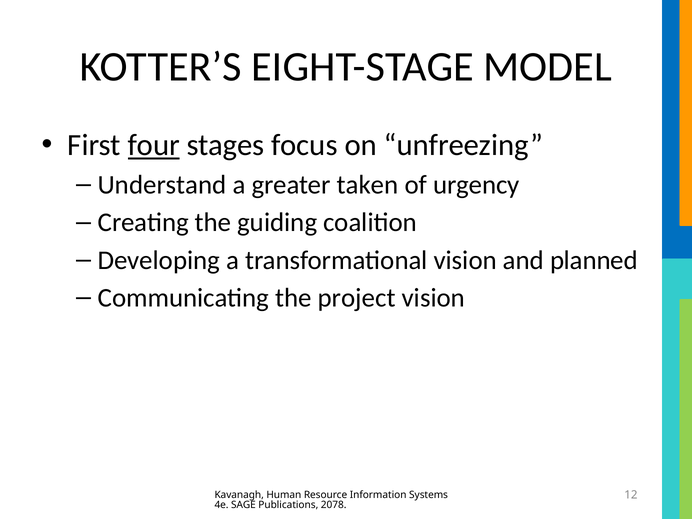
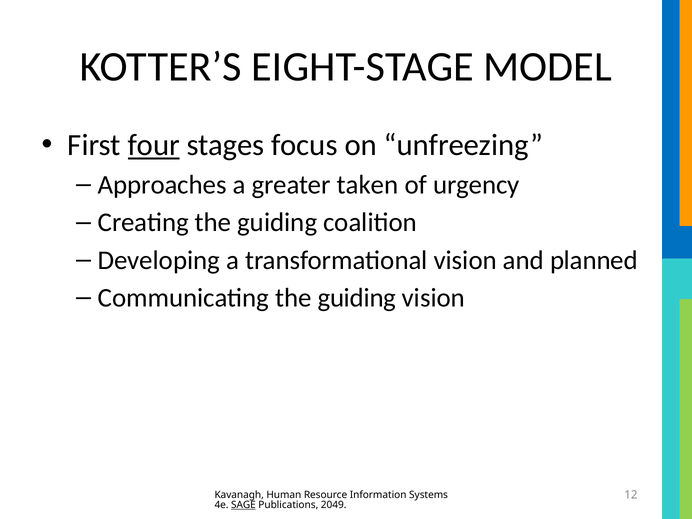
Understand: Understand -> Approaches (162, 185)
Communicating the project: project -> guiding (357, 298)
SAGE underline: none -> present (243, 505)
2078: 2078 -> 2049 (334, 505)
